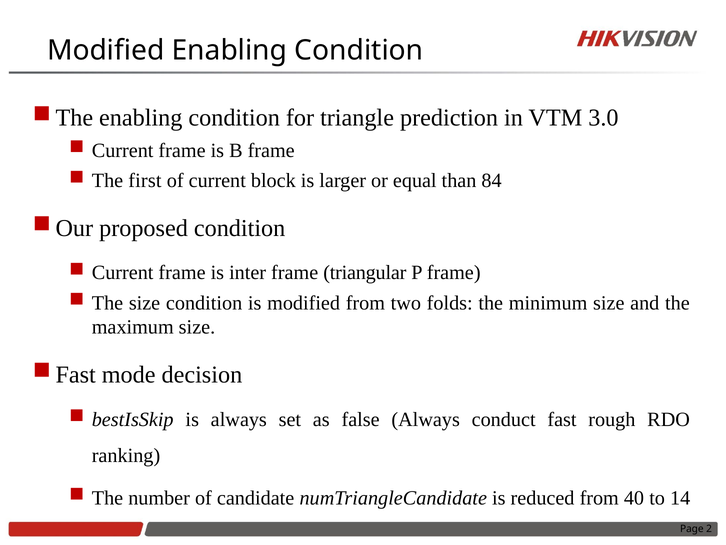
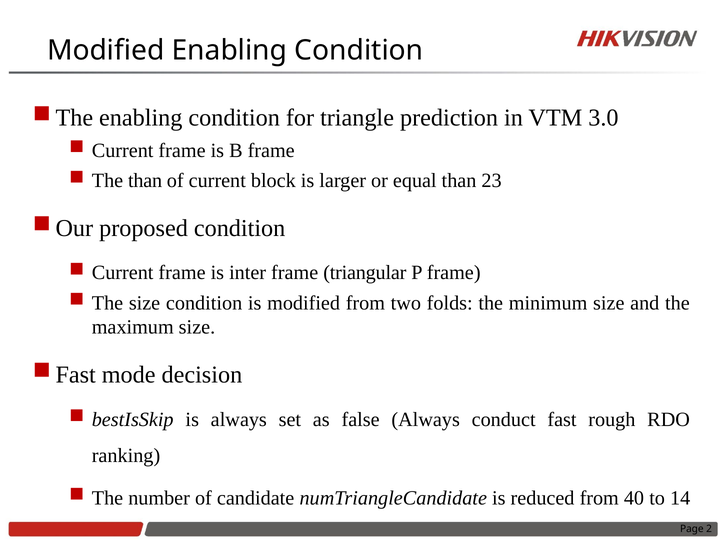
The first: first -> than (145, 181)
84: 84 -> 23 (492, 181)
